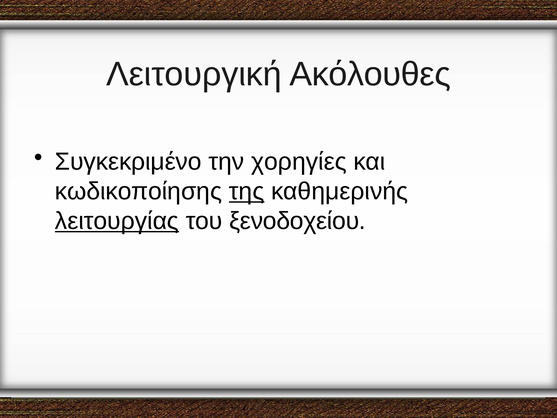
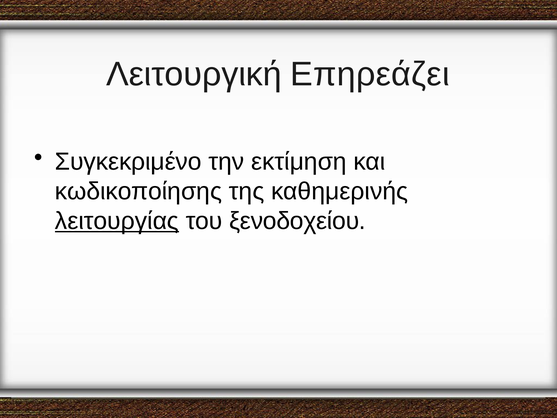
Ακόλουθες: Ακόλουθες -> Επηρεάζει (370, 74)
χορηγίες: χορηγίες -> εκτίμηση (299, 161)
της underline: present -> none (247, 191)
